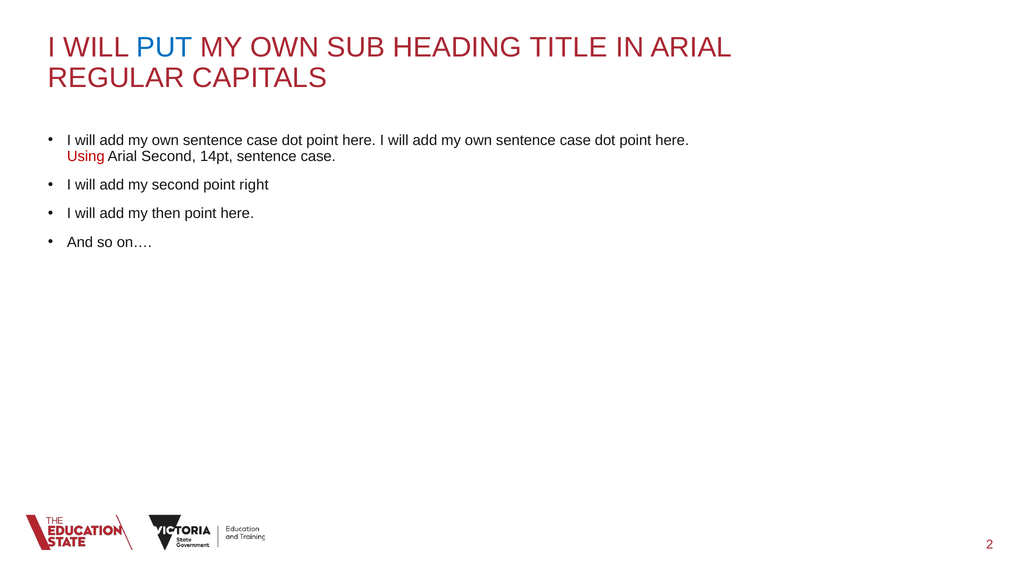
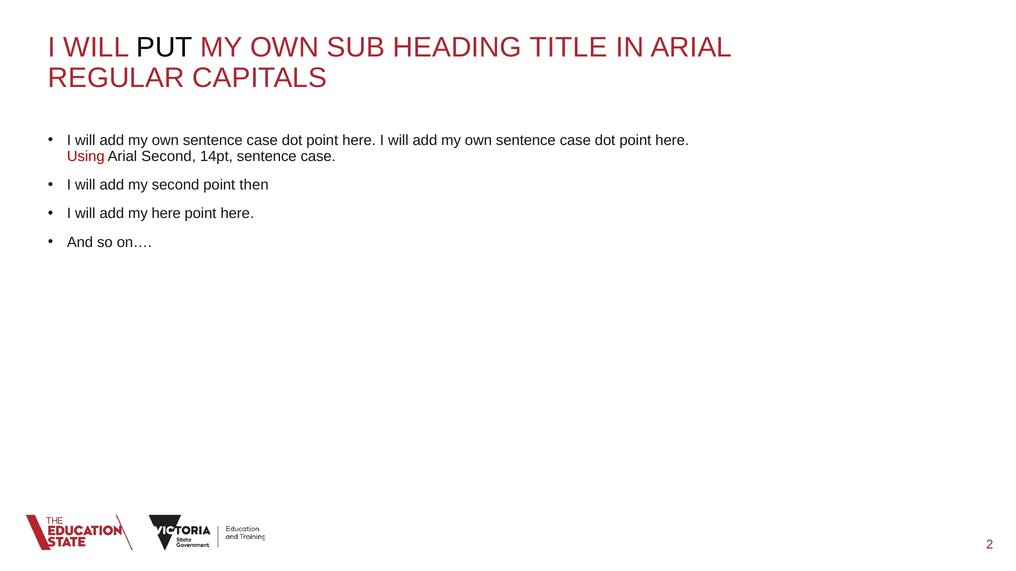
PUT colour: blue -> black (164, 47)
right: right -> then (254, 185)
my then: then -> here (166, 214)
